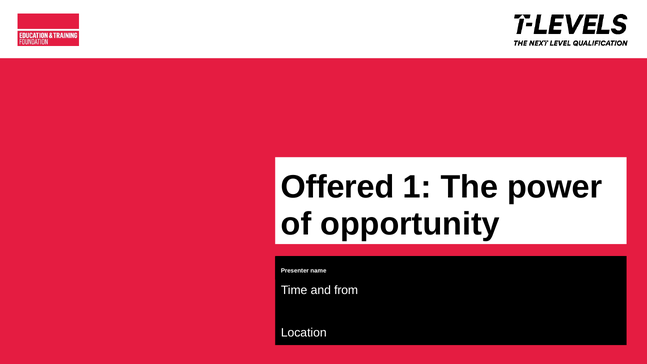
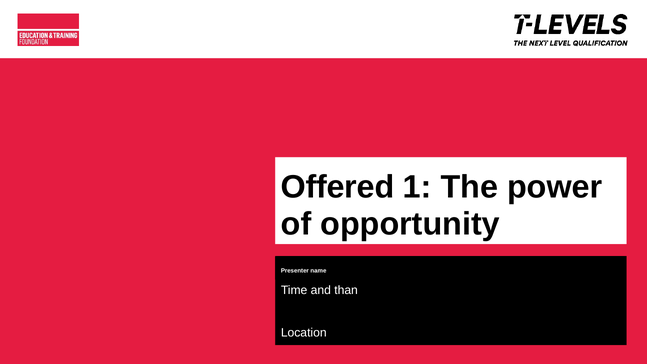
from: from -> than (346, 290)
